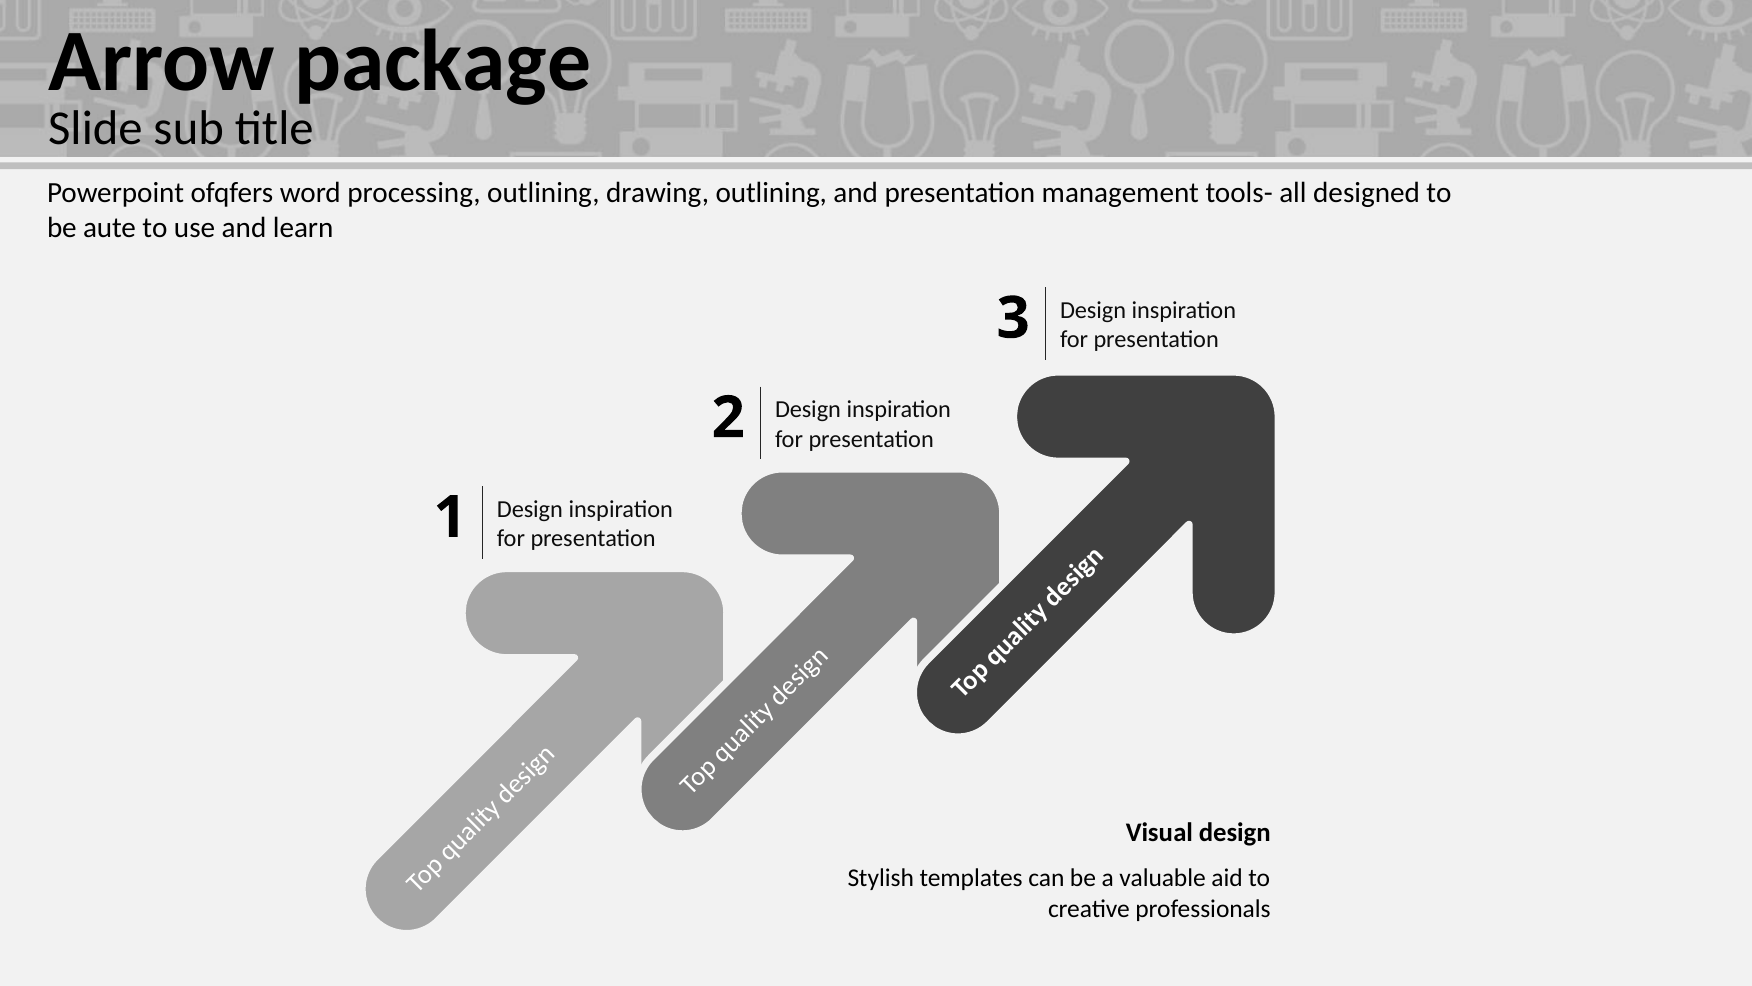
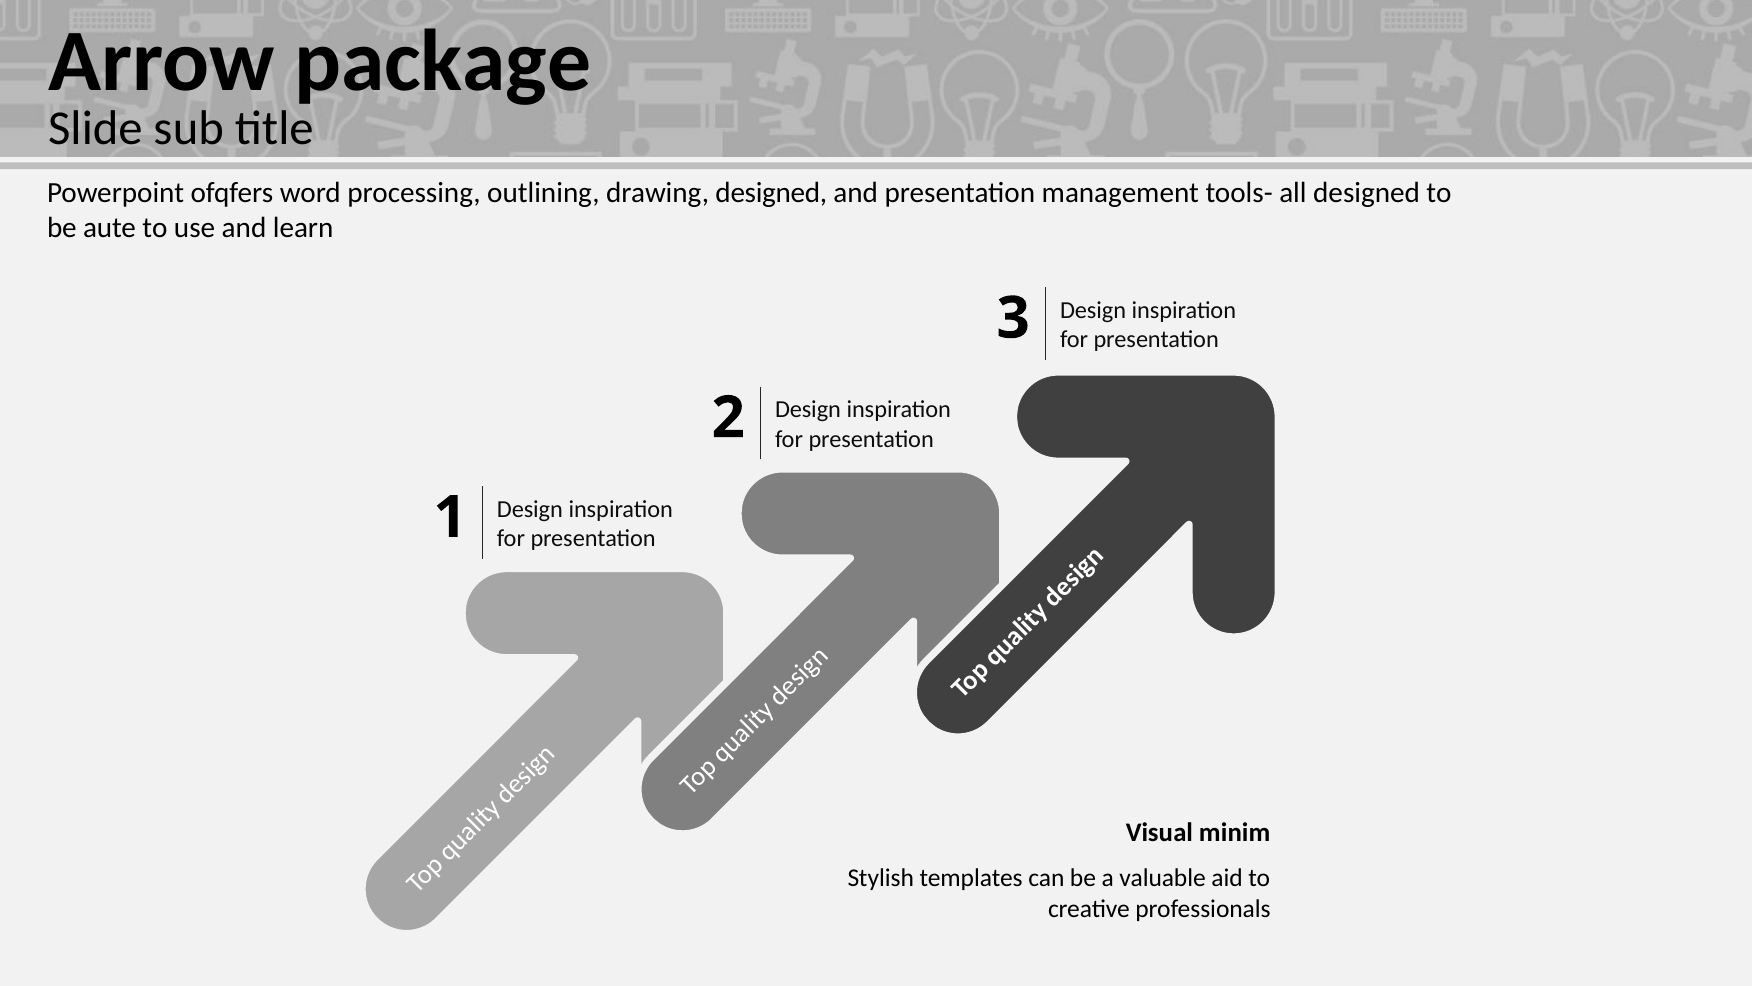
drawing outlining: outlining -> designed (771, 193)
Visual design: design -> minim (1235, 832)
